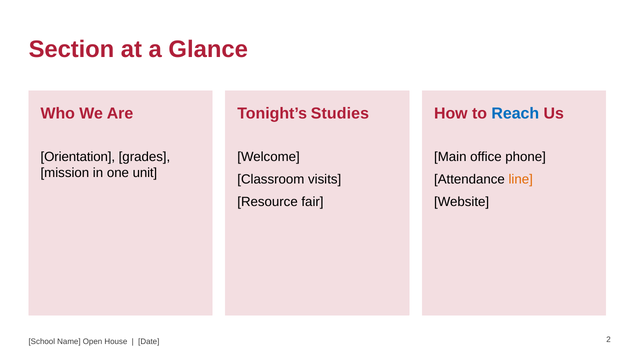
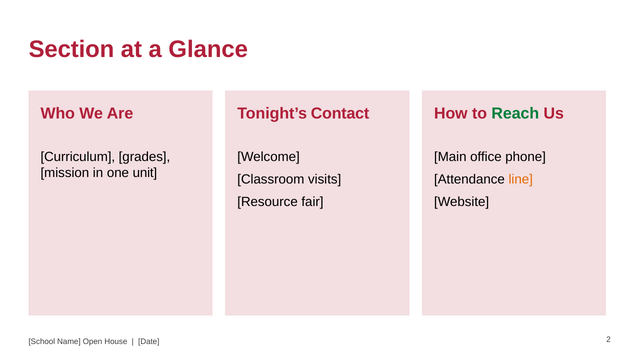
Studies: Studies -> Contact (340, 113)
Reach colour: blue -> green (515, 113)
Orientation: Orientation -> Curriculum (78, 157)
